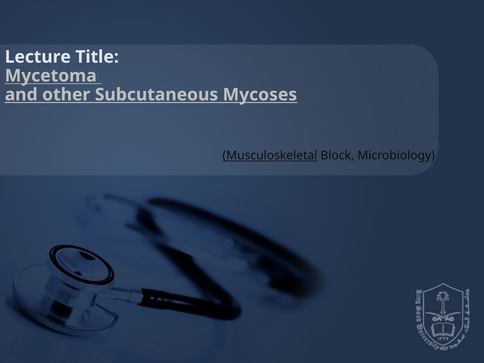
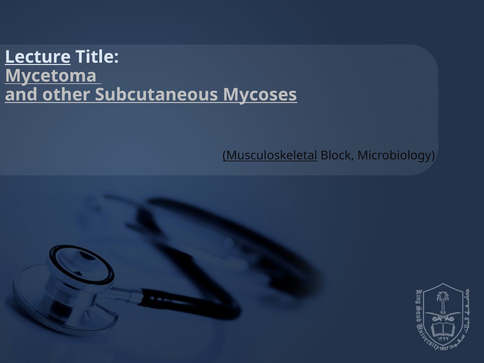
Lecture underline: none -> present (38, 57)
